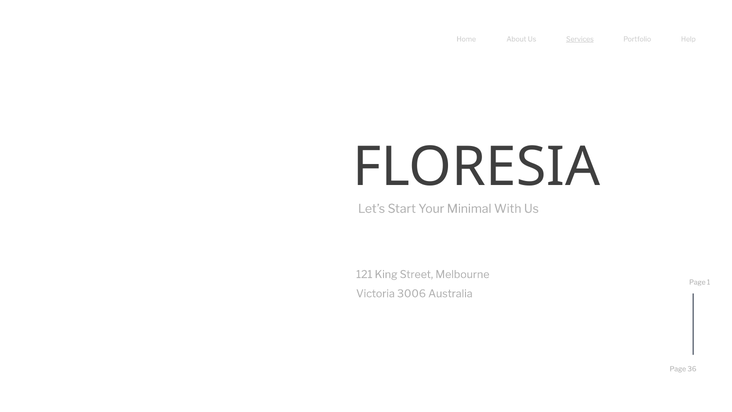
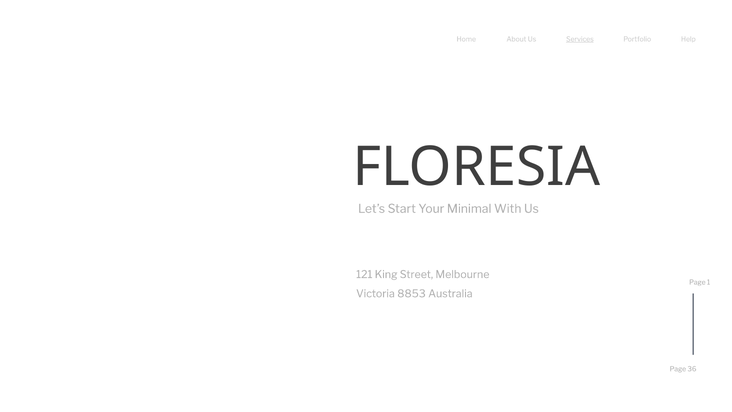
3006: 3006 -> 8853 (411, 294)
